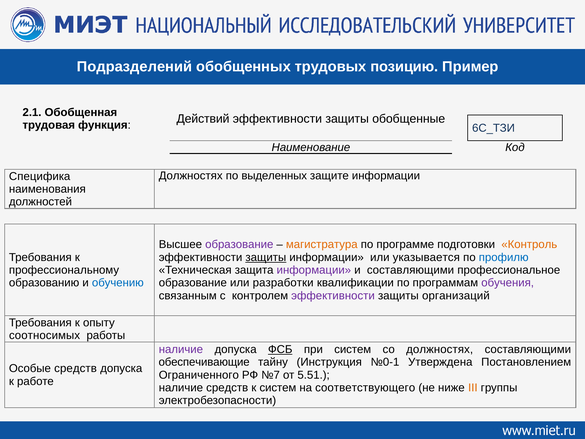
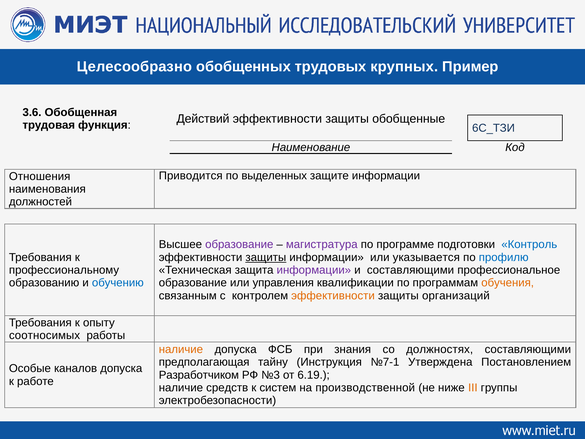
Подразделений: Подразделений -> Целесообразно (134, 67)
позицию: позицию -> крупных (404, 67)
2.1: 2.1 -> 3.6 (32, 112)
Должностях: Должностях -> Приводится (191, 176)
Специфика: Специфика -> Отношения (40, 176)
магистратура colour: orange -> purple (322, 244)
Контроль colour: orange -> blue (529, 244)
разработки: разработки -> управления (283, 283)
обучения colour: purple -> orange (508, 283)
эффективности colour: purple -> orange (333, 296)
наличие colour: purple -> orange (181, 349)
ФСБ underline: present -> none (280, 349)
при систем: систем -> знания (353, 349)
обеспечивающие: обеспечивающие -> предполагающая (204, 362)
№0-1: №0-1 -> №7-1 (385, 362)
Особые средств: средств -> каналов (76, 368)
Ограниченного: Ограниченного -> Разработчиком (199, 375)
№7: №7 -> №3 (271, 375)
5.51: 5.51 -> 6.19 (314, 375)
соответствующего: соответствующего -> производственной (365, 388)
